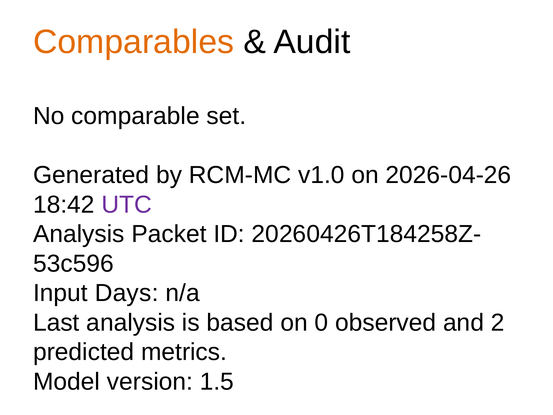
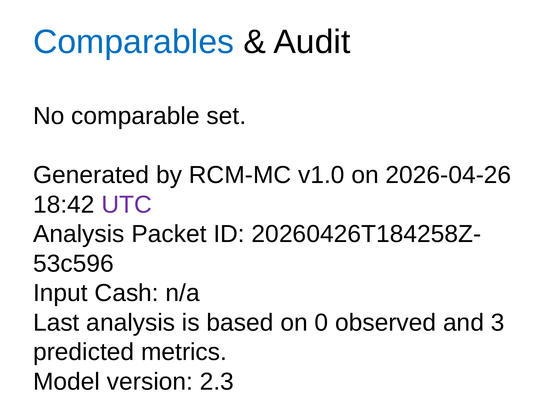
Comparables colour: orange -> blue (134, 42)
Days: Days -> Cash (127, 293)
2: 2 -> 3 (498, 322)
1.5: 1.5 -> 2.3 (217, 381)
